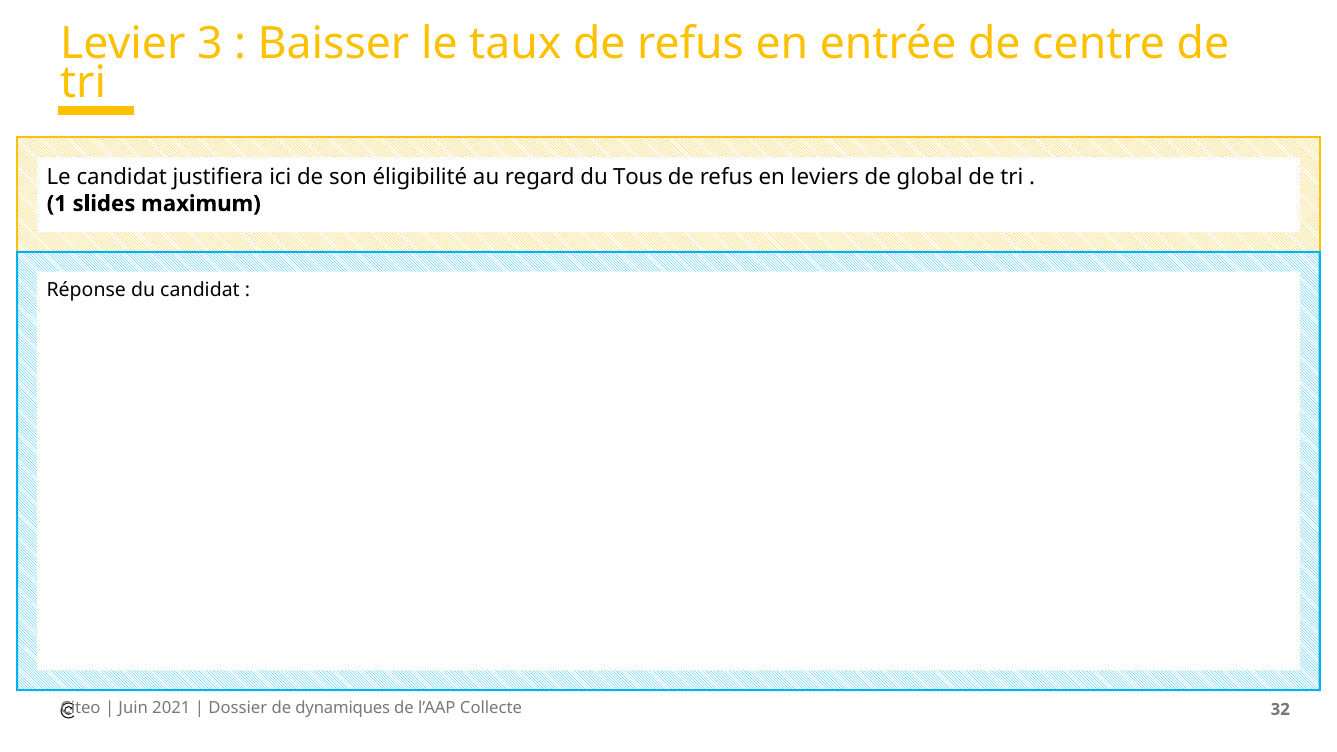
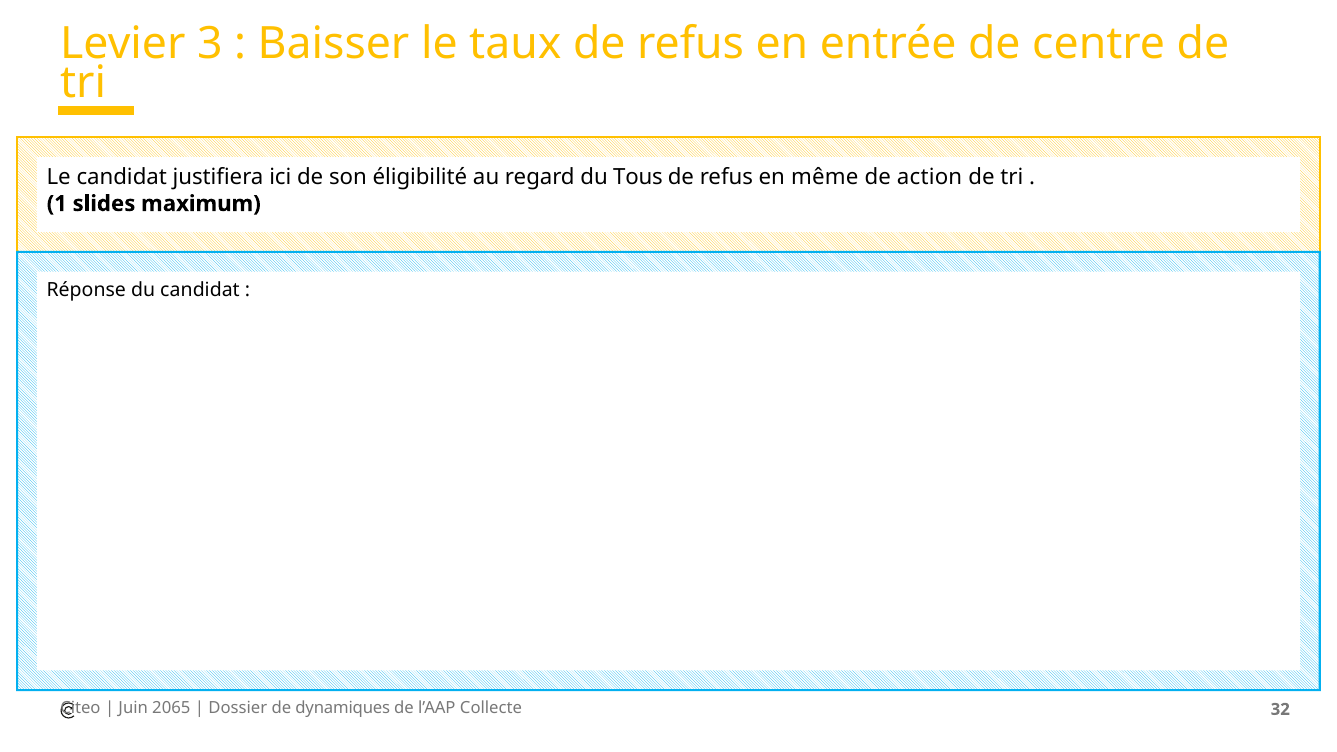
leviers: leviers -> même (825, 177)
global: global -> action (930, 177)
2021: 2021 -> 2065 (171, 708)
